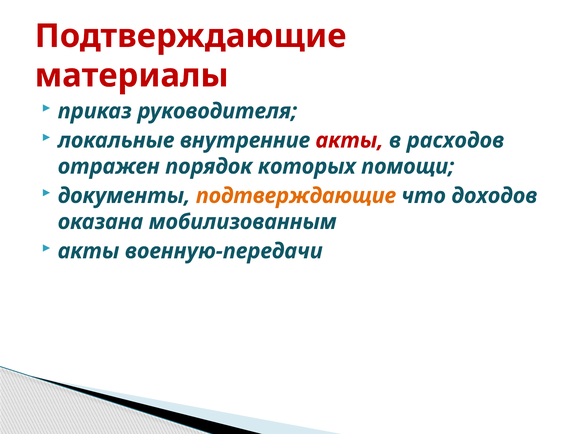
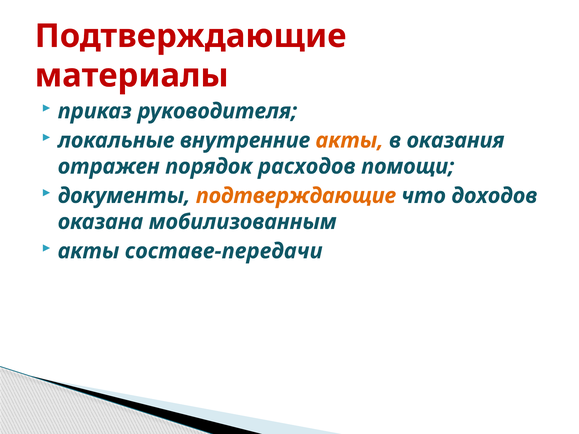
акты colour: red -> orange (350, 140)
расходов: расходов -> оказания (456, 140)
которых: которых -> расходов (307, 167)
военную-передачи: военную-передачи -> составе-передачи (224, 251)
